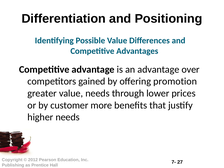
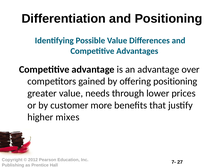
offering promotion: promotion -> positioning (175, 81)
higher needs: needs -> mixes (68, 117)
